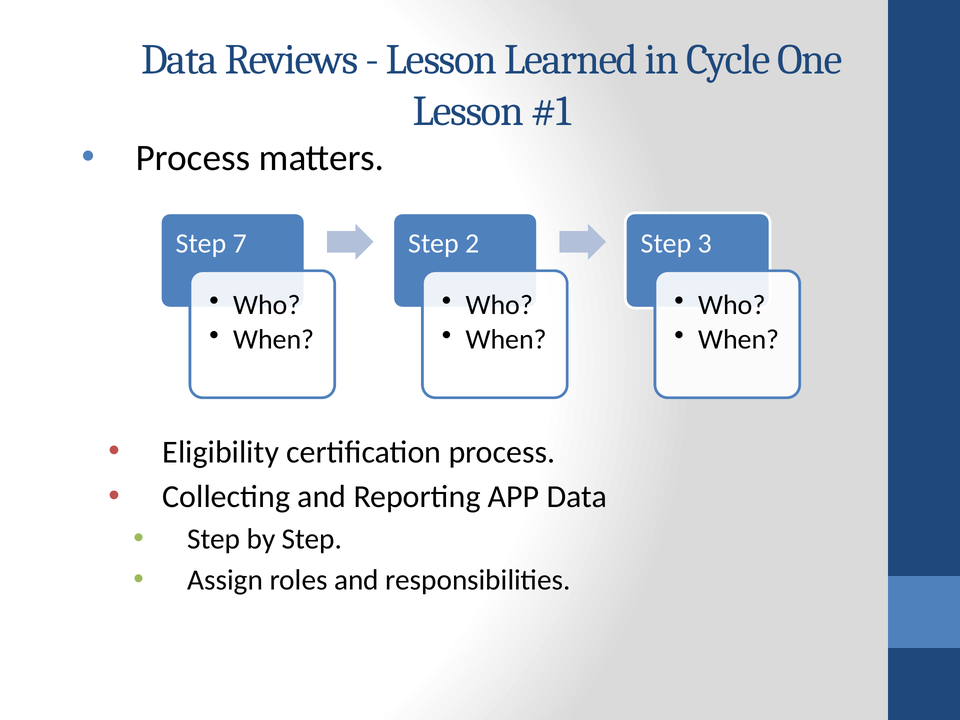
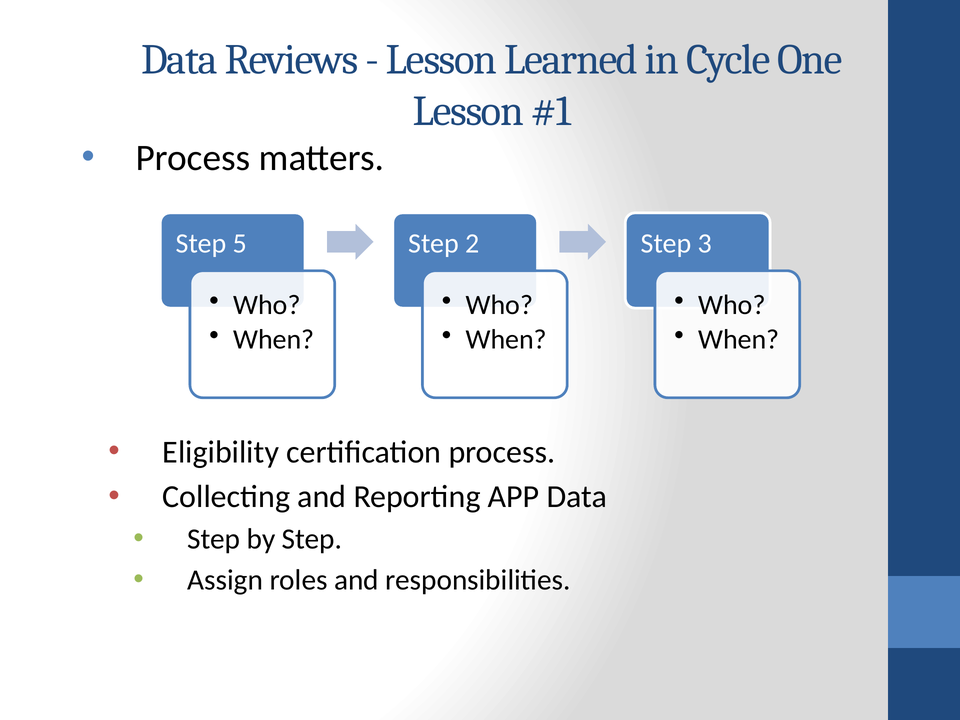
7: 7 -> 5 (240, 243)
